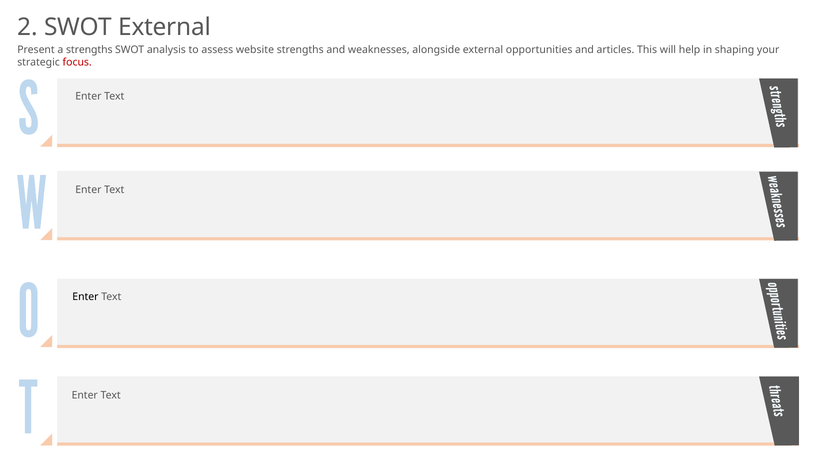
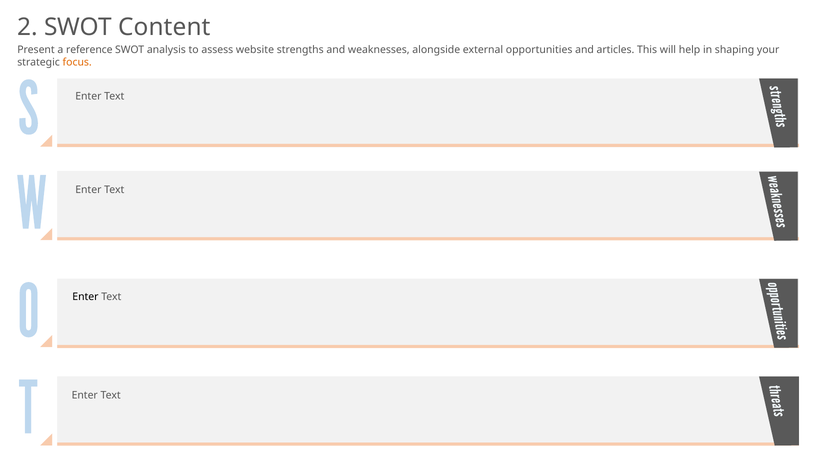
SWOT External: External -> Content (164, 27)
a strengths: strengths -> reference (89, 50)
focus colour: red -> orange (77, 63)
